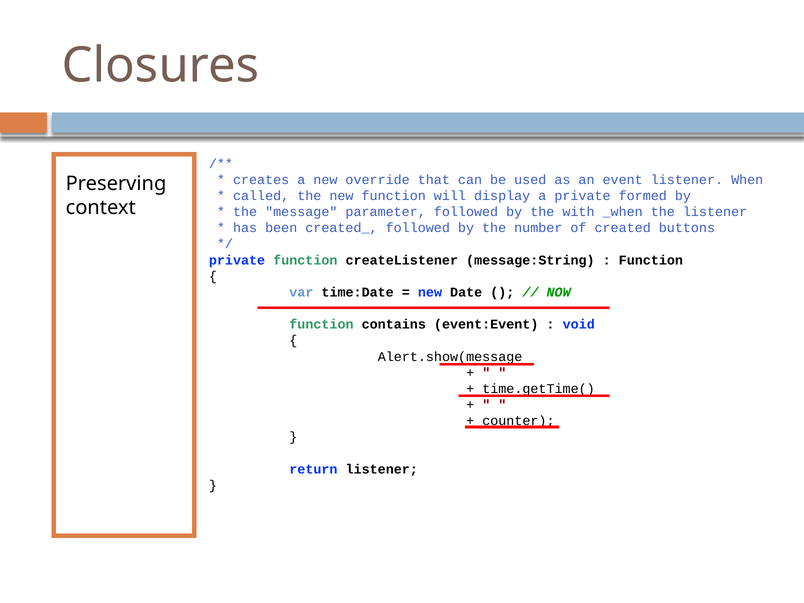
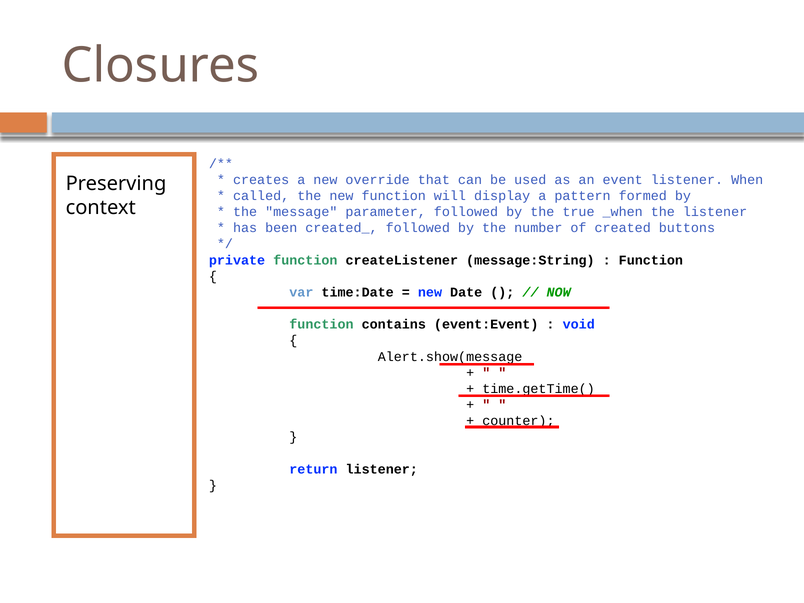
a private: private -> pattern (582, 196)
with: with -> true (578, 212)
